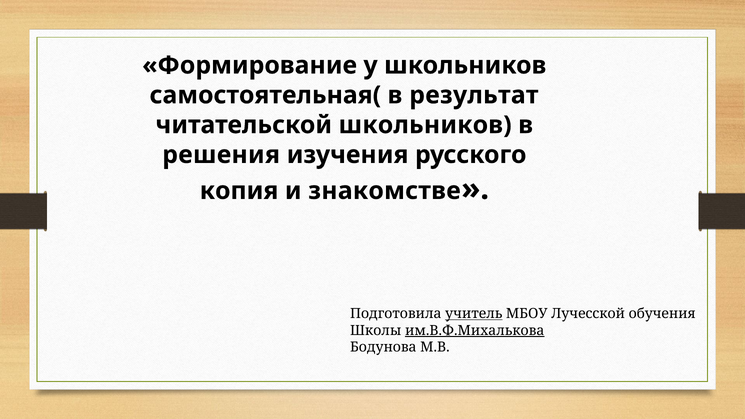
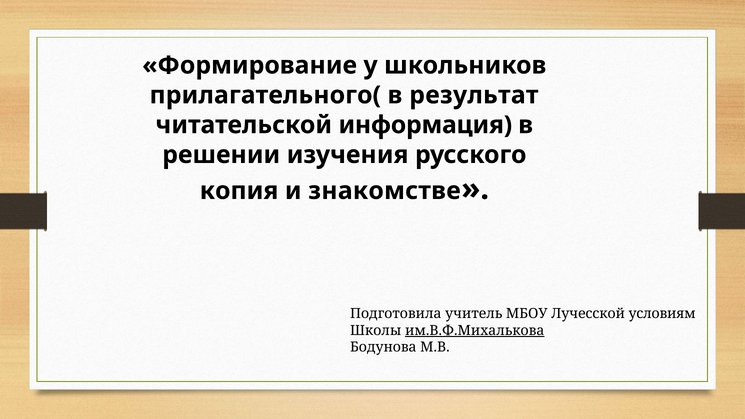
самостоятельная(: самостоятельная( -> прилагательного( (265, 95)
читательской школьников: школьников -> информация (425, 125)
решения: решения -> решении (221, 155)
учитель underline: present -> none (474, 314)
обучения: обучения -> условиям (662, 314)
